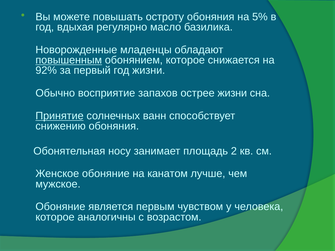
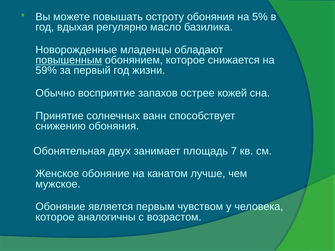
92%: 92% -> 59% (46, 71)
острее жизни: жизни -> кожей (232, 93)
Принятие underline: present -> none (60, 116)
носу: носу -> двух (120, 151)
2: 2 -> 7 (234, 151)
